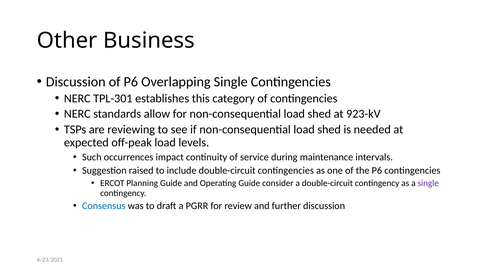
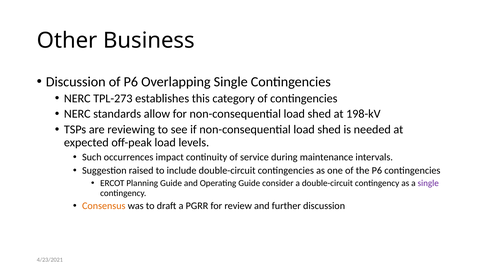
TPL-301: TPL-301 -> TPL-273 (113, 98)
923-kV: 923-kV -> 198-kV (363, 114)
Consensus colour: blue -> orange (104, 206)
